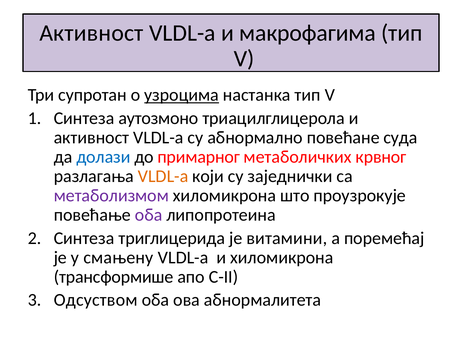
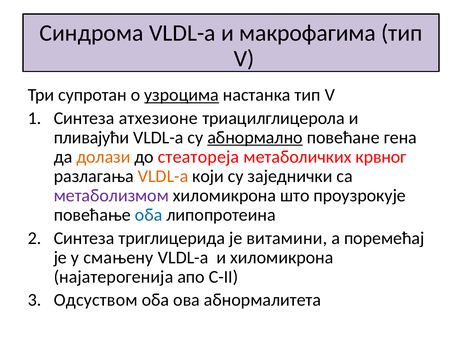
Активност: Активност -> Синдрома (91, 33)
аутозмоно: аутозмоно -> атхезионе (158, 118)
активност: активност -> пливајући (92, 138)
абнормално underline: none -> present (255, 138)
суда: суда -> гена (400, 138)
долази colour: blue -> orange (103, 157)
примарног: примарног -> стеатореја (199, 157)
оба colour: purple -> blue (149, 215)
трансформише: трансформише -> најатерогенија (114, 277)
